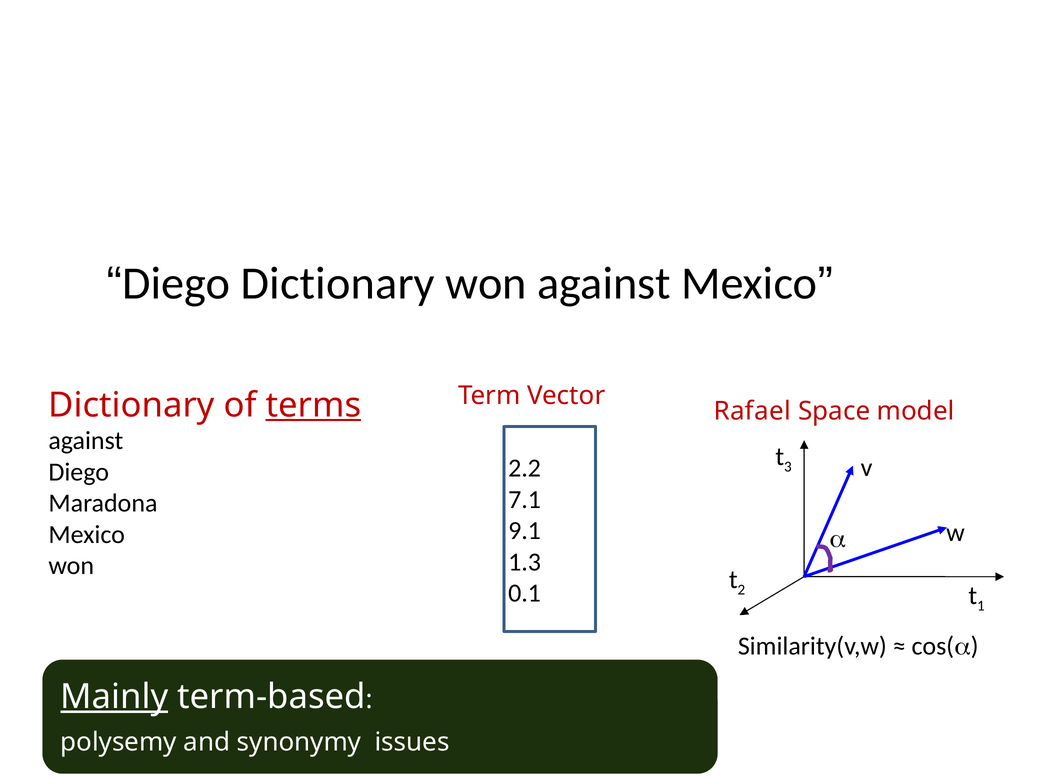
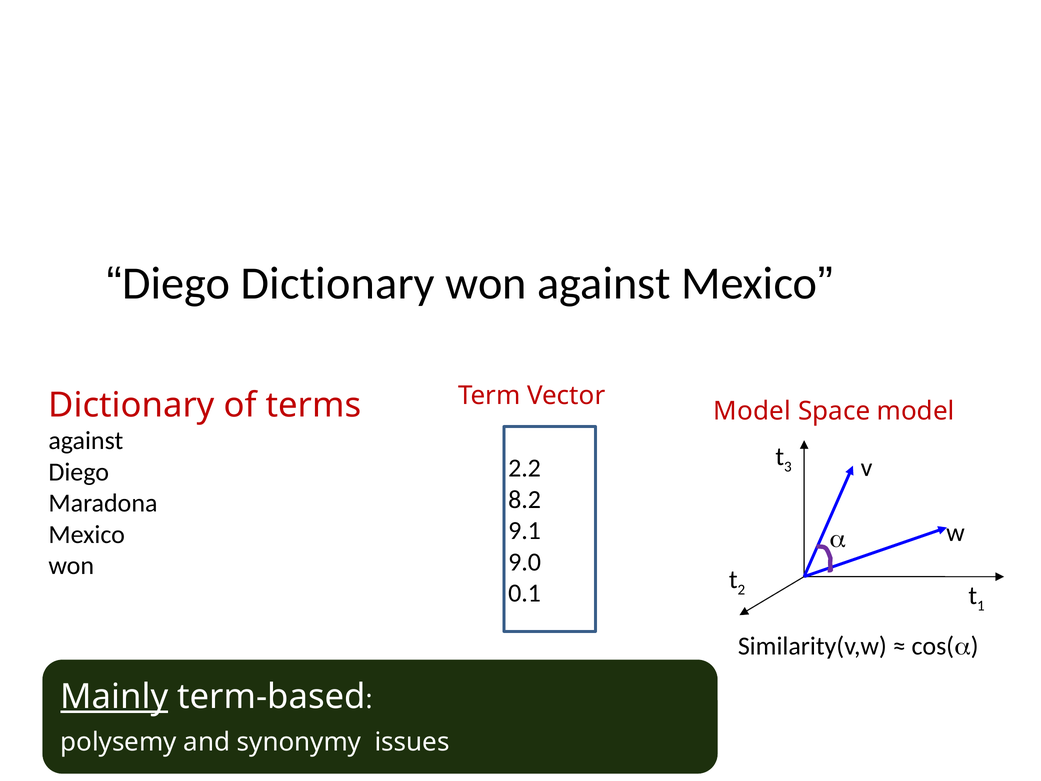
terms underline: present -> none (313, 405)
Rafael: Rafael -> Model (752, 411)
7.1: 7.1 -> 8.2 (525, 499)
1.3: 1.3 -> 9.0 (525, 562)
